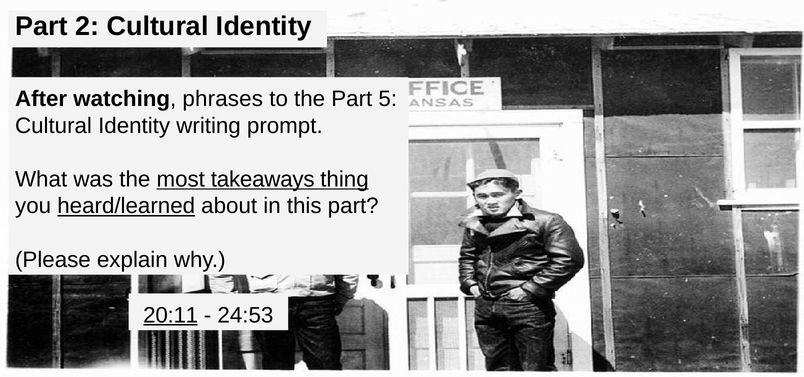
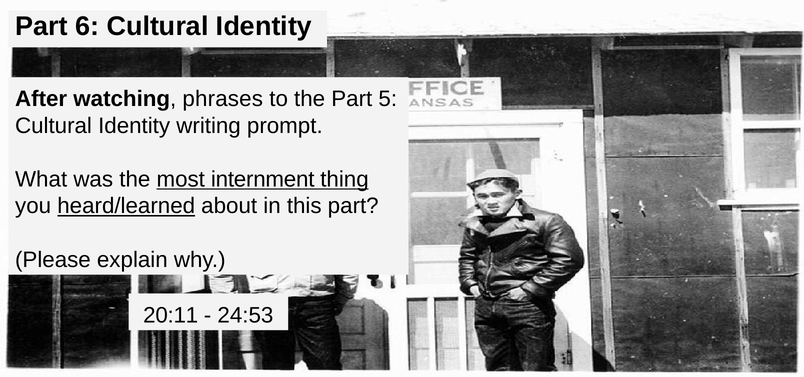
2: 2 -> 6 (87, 26)
takeaways: takeaways -> internment (263, 179)
20:11 underline: present -> none (171, 315)
